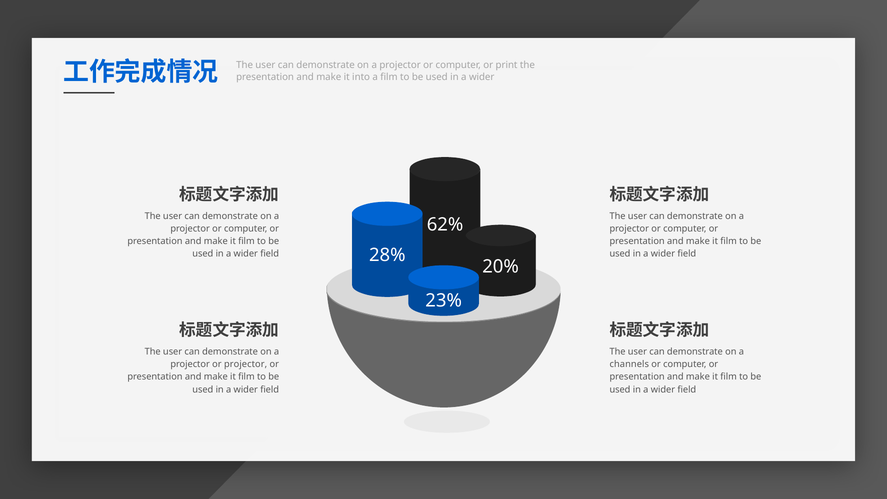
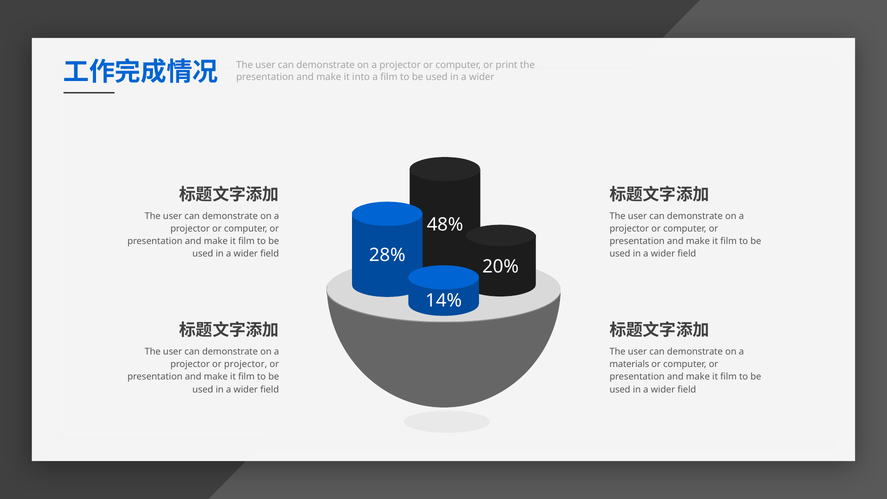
62%: 62% -> 48% (445, 224)
23%: 23% -> 14% (444, 301)
channels: channels -> materials (629, 364)
